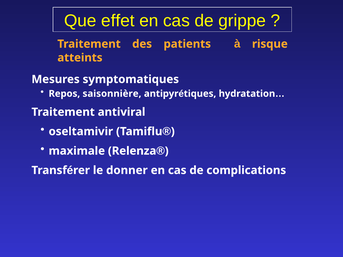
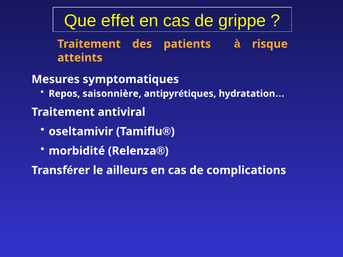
maximale: maximale -> morbidité (77, 151)
donner: donner -> ailleurs (127, 170)
